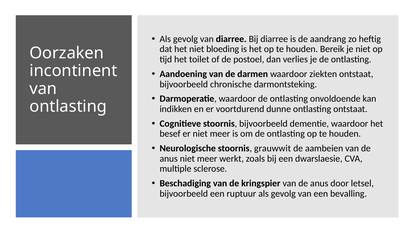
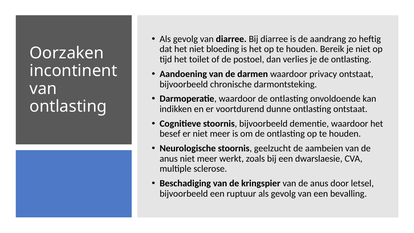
ziekten: ziekten -> privacy (323, 74)
grauwwit: grauwwit -> geelzucht (273, 148)
